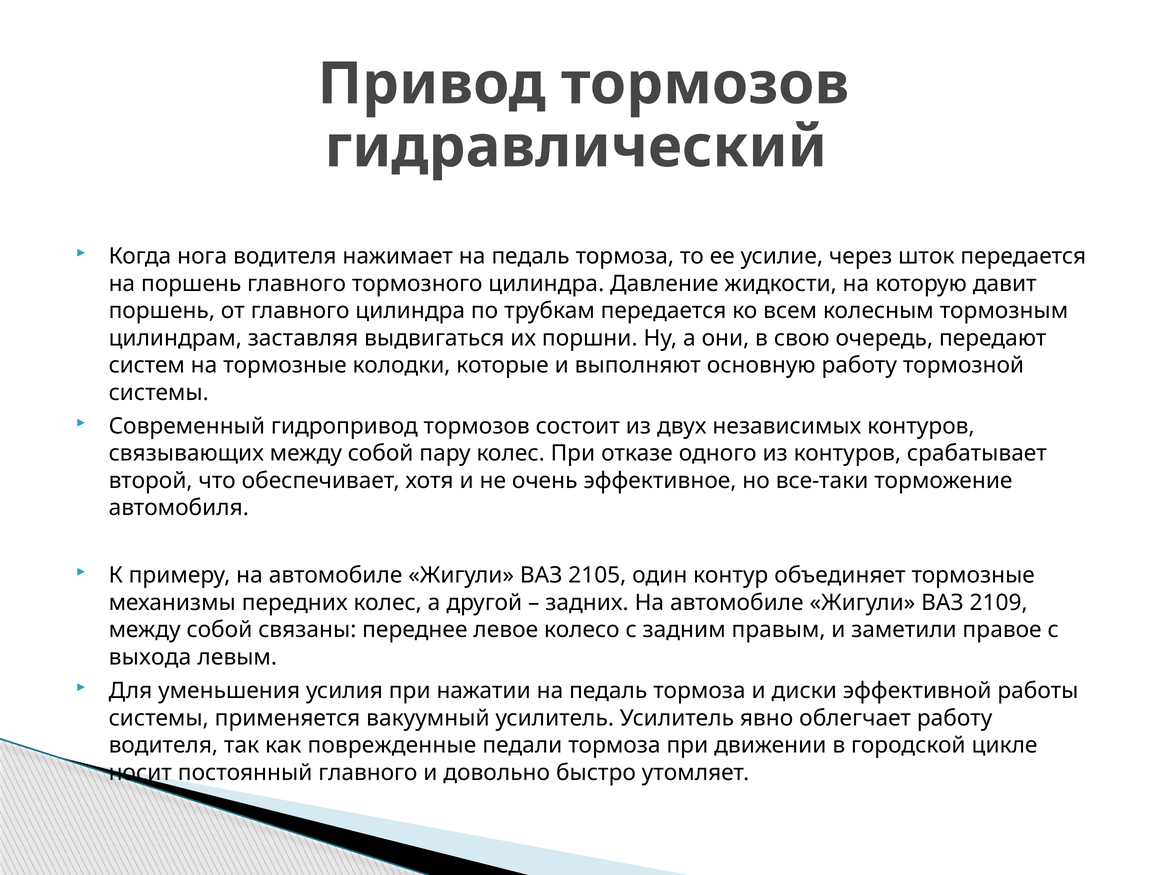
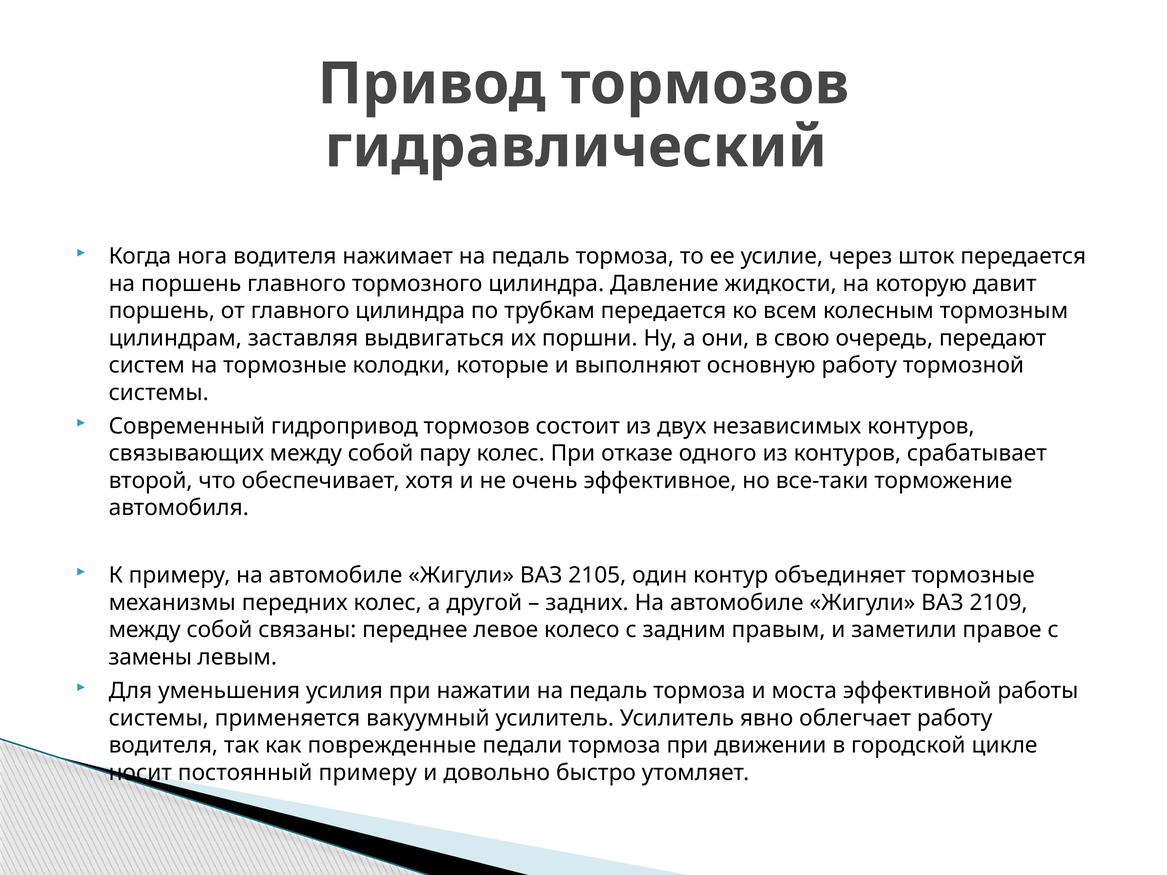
выхода: выхода -> замены (150, 657)
диски: диски -> моста (804, 691)
постоянный главного: главного -> примеру (368, 773)
